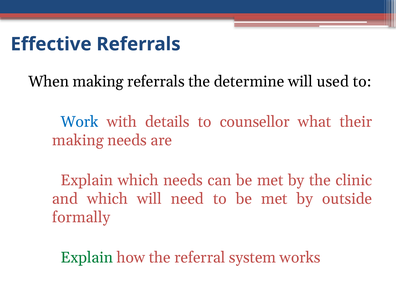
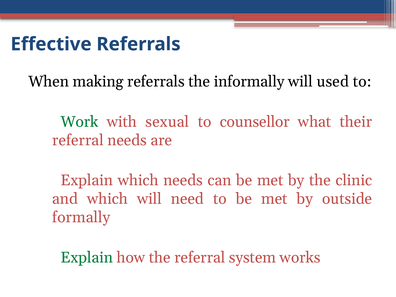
determine: determine -> informally (249, 82)
Work colour: blue -> green (80, 122)
details: details -> sexual (167, 122)
making: making -> referral (78, 140)
